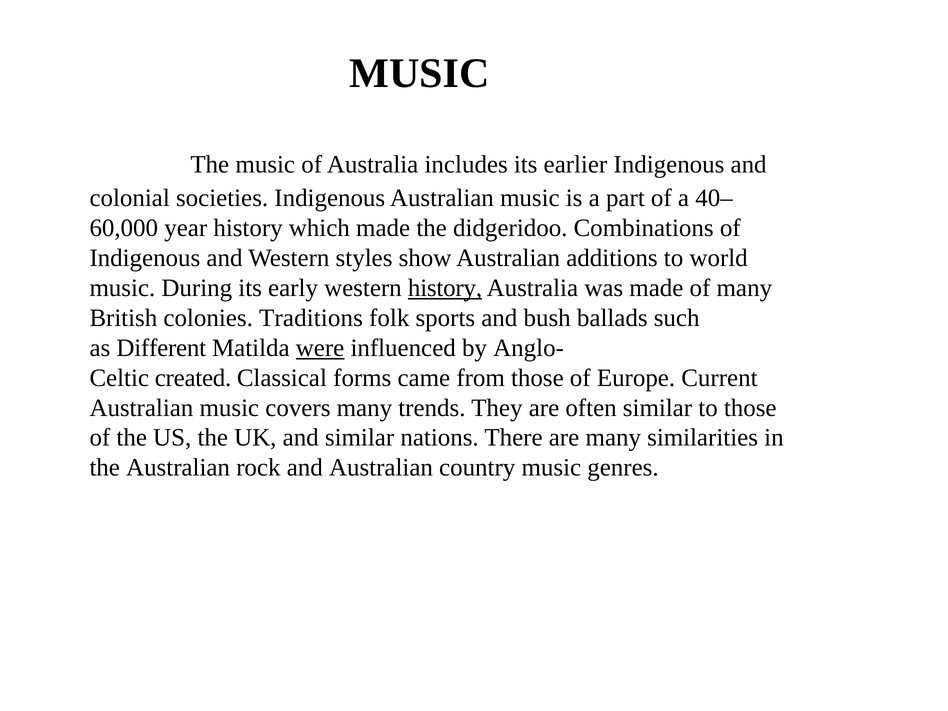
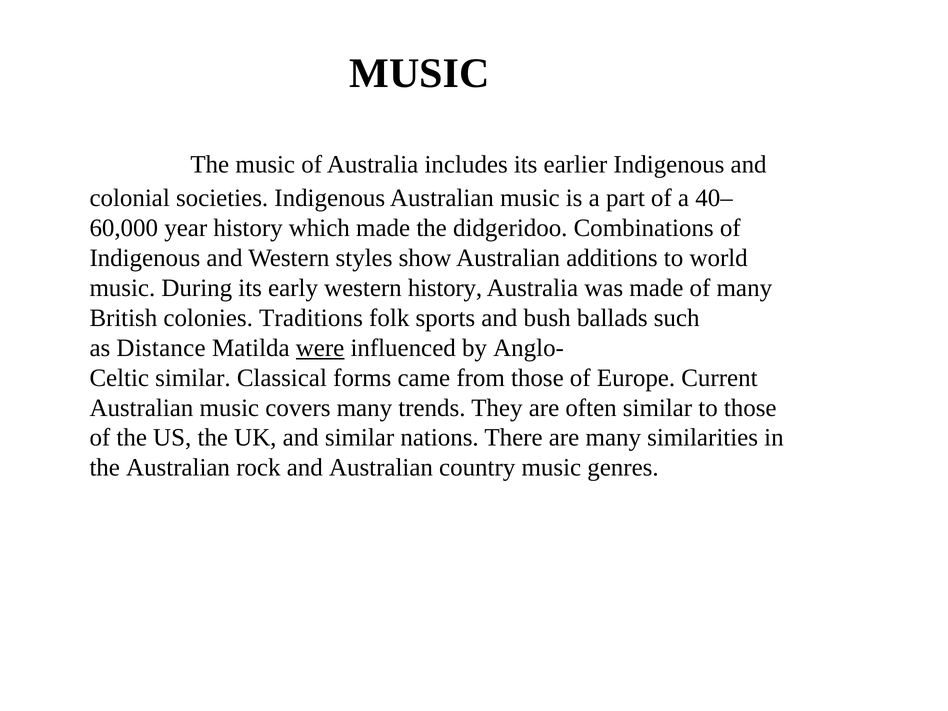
history underline: present -> none (445, 288)
Different: Different -> Distance (161, 348)
created: created -> similar (193, 378)
